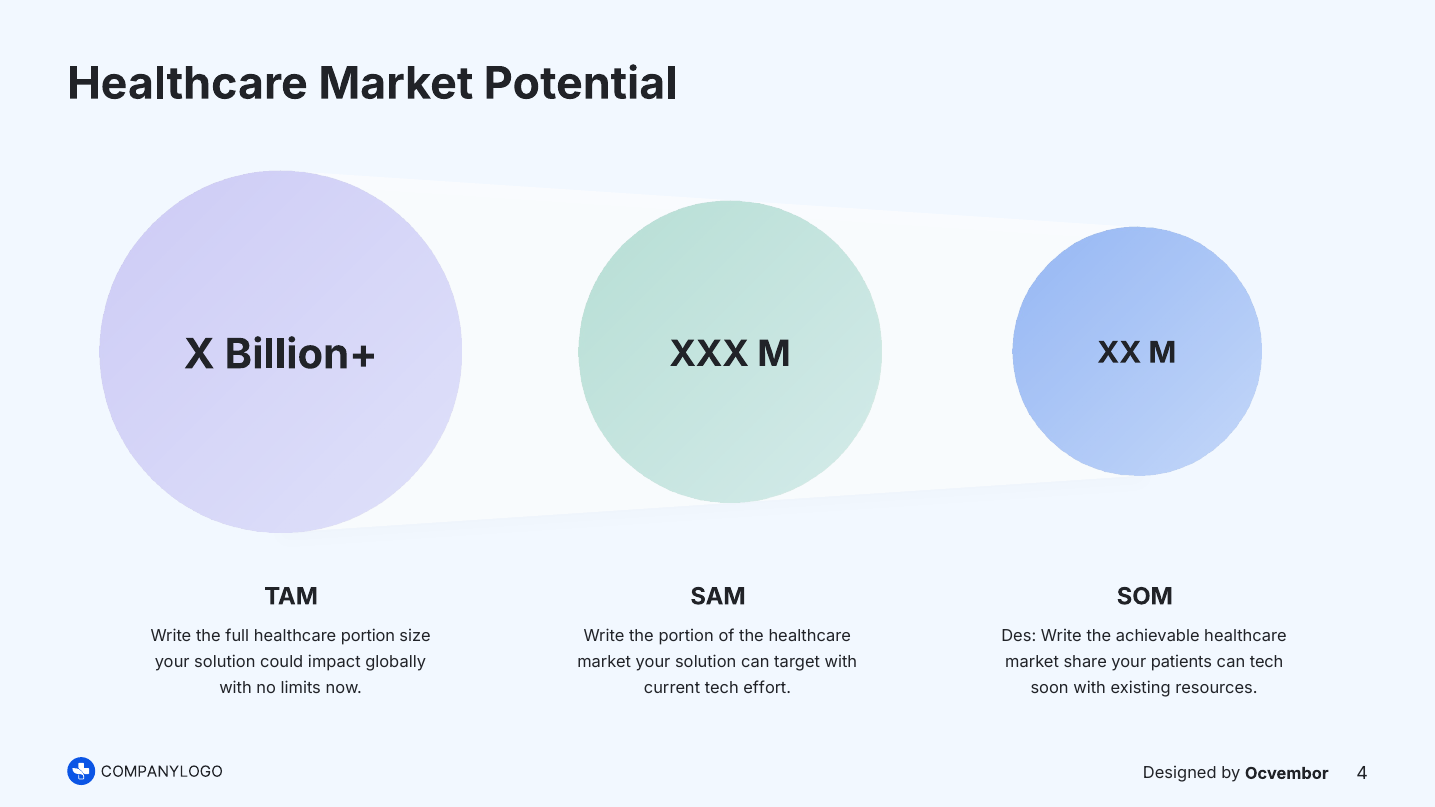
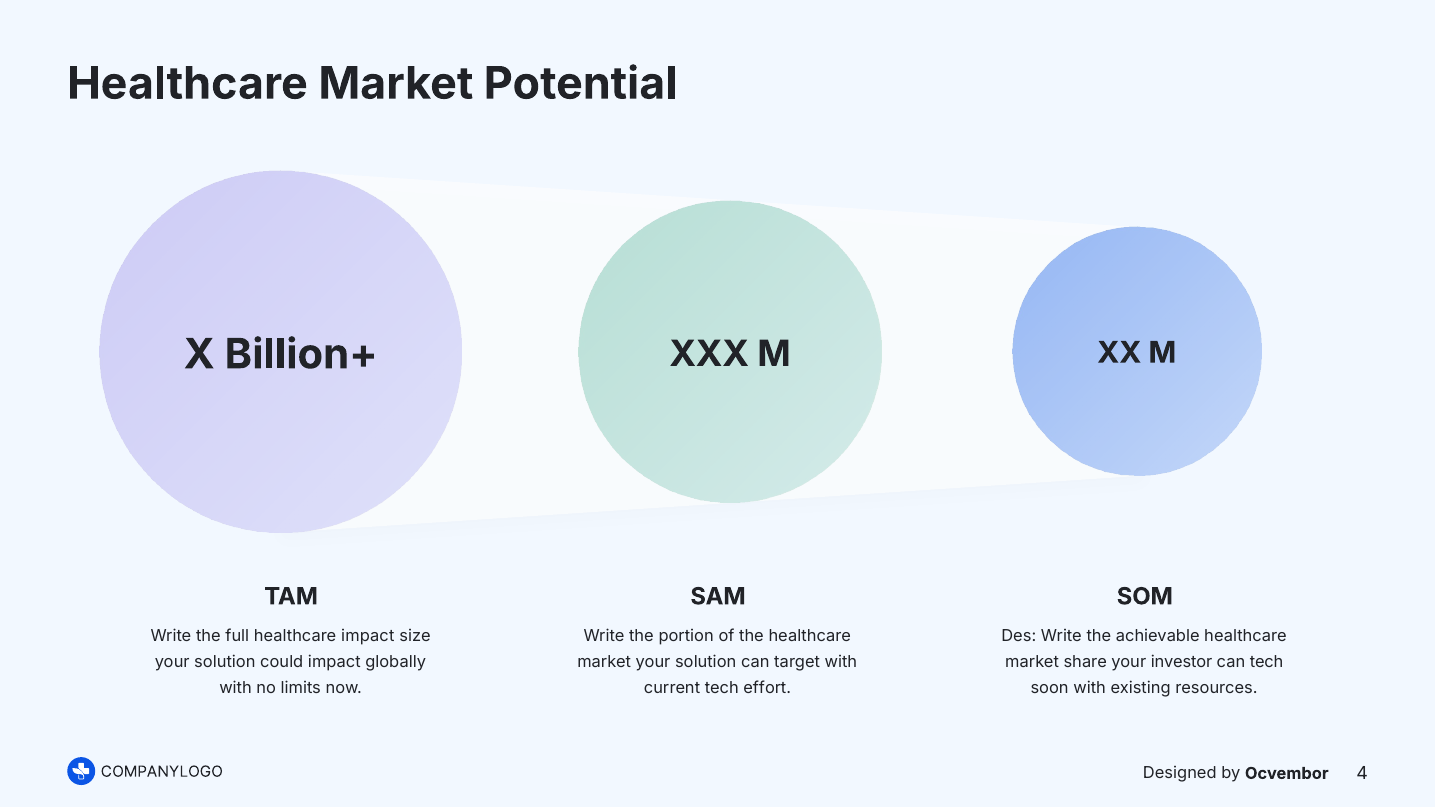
healthcare portion: portion -> impact (368, 637)
patients: patients -> investor (1182, 662)
